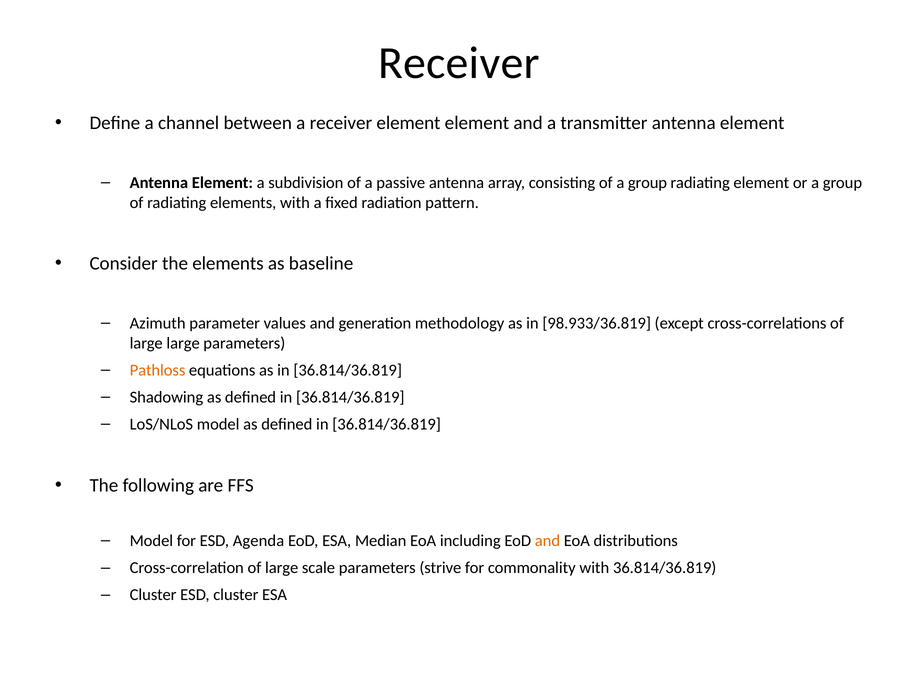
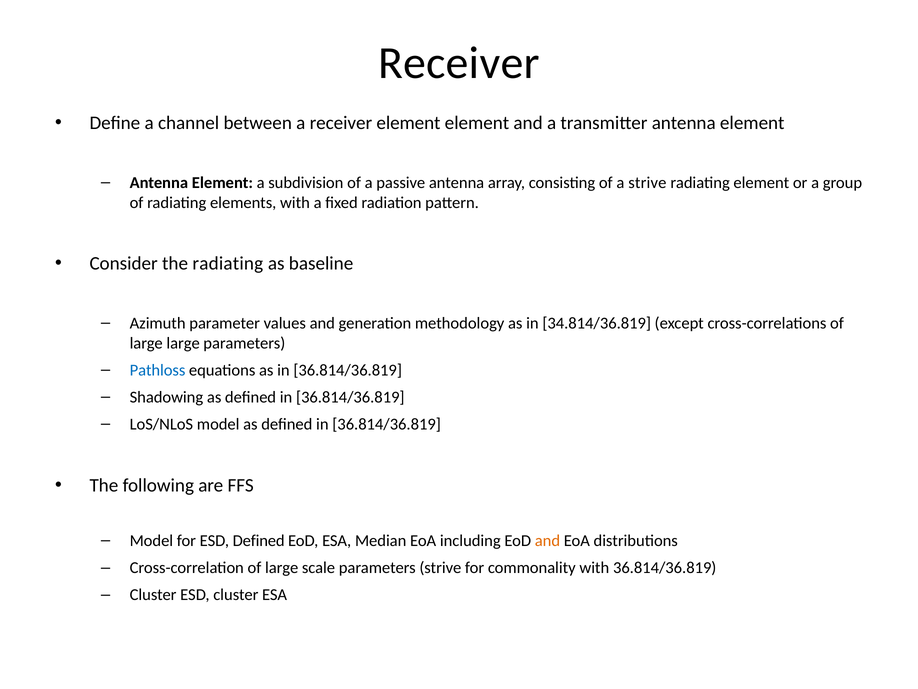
of a group: group -> strive (647, 183)
the elements: elements -> radiating (228, 263)
98.933/36.819: 98.933/36.819 -> 34.814/36.819 (597, 323)
Pathloss colour: orange -> blue (158, 370)
ESD Agenda: Agenda -> Defined (259, 540)
